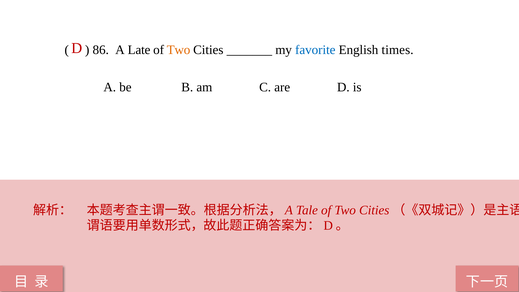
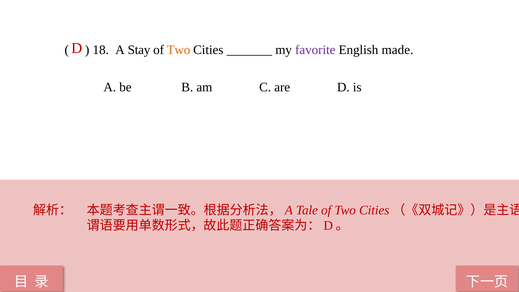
86: 86 -> 18 (101, 50)
Late: Late -> Stay (139, 50)
favorite colour: blue -> purple (315, 50)
times: times -> made (398, 50)
